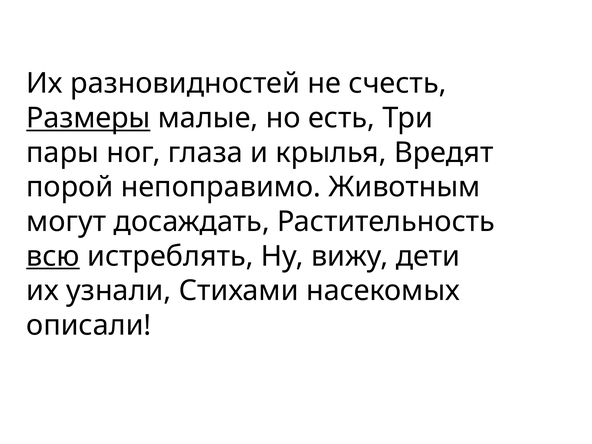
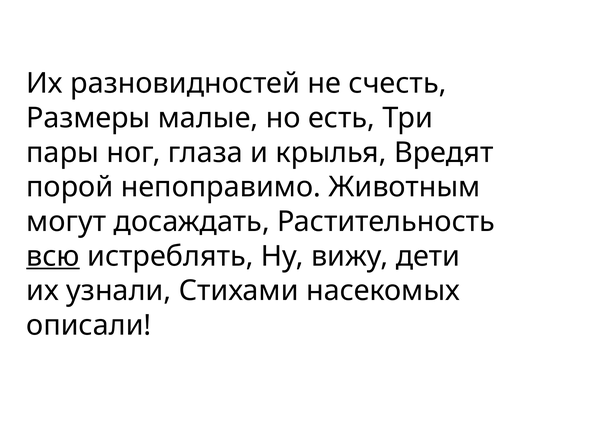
Размеры underline: present -> none (88, 118)
